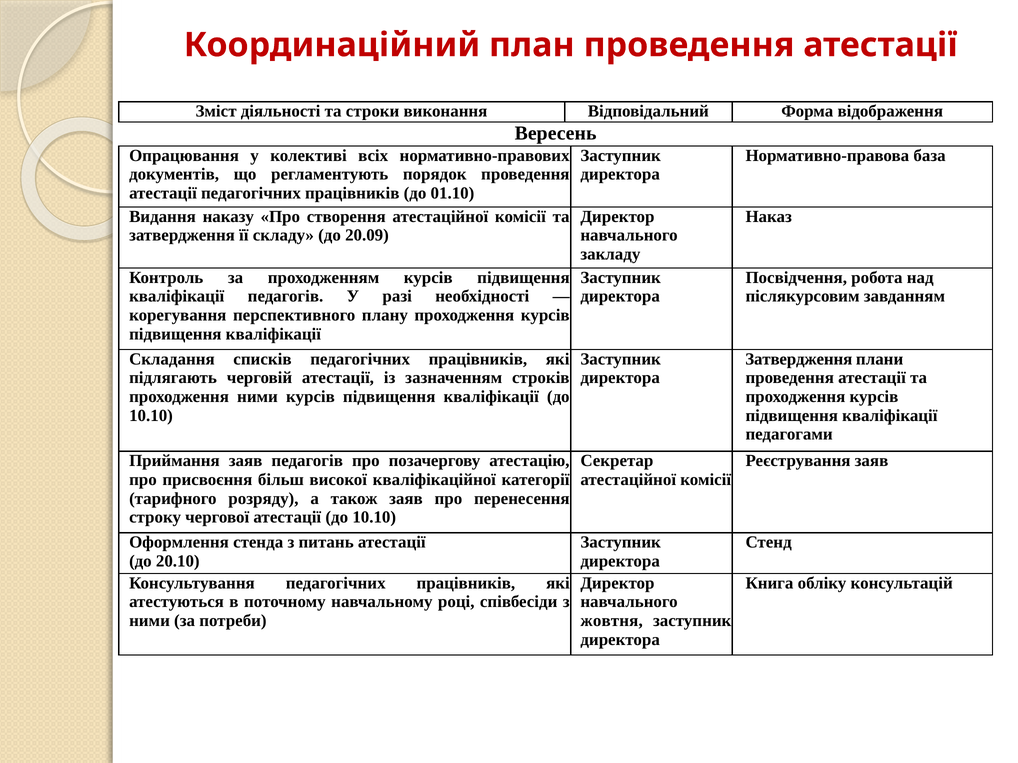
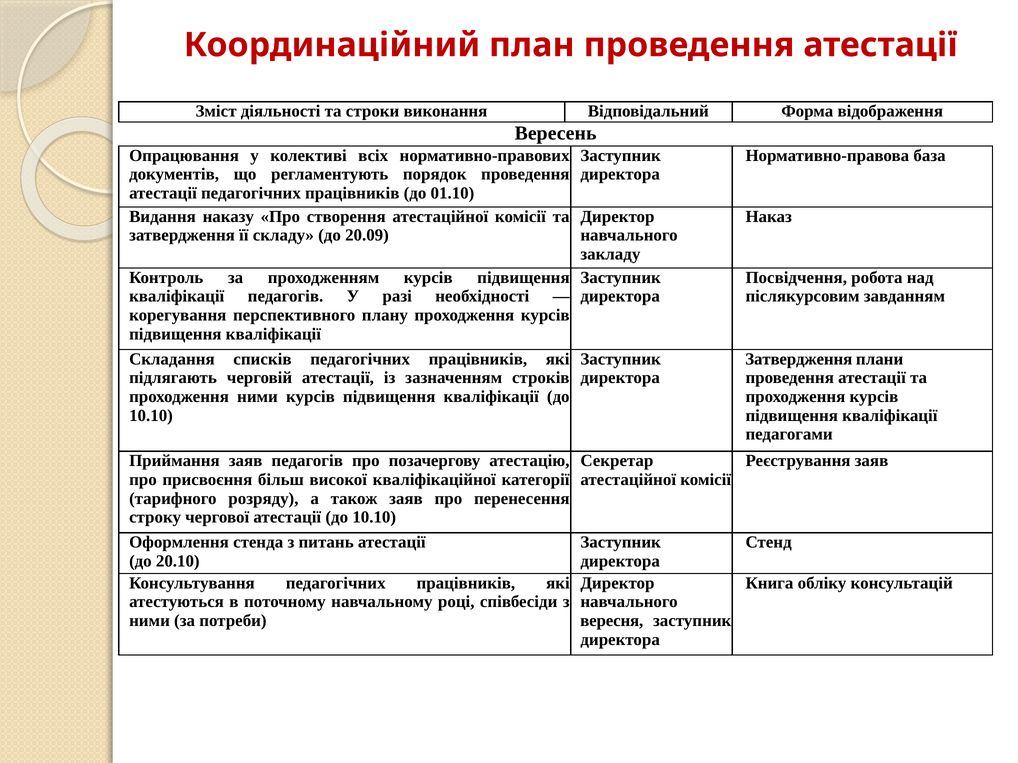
жовтня: жовтня -> вересня (612, 621)
